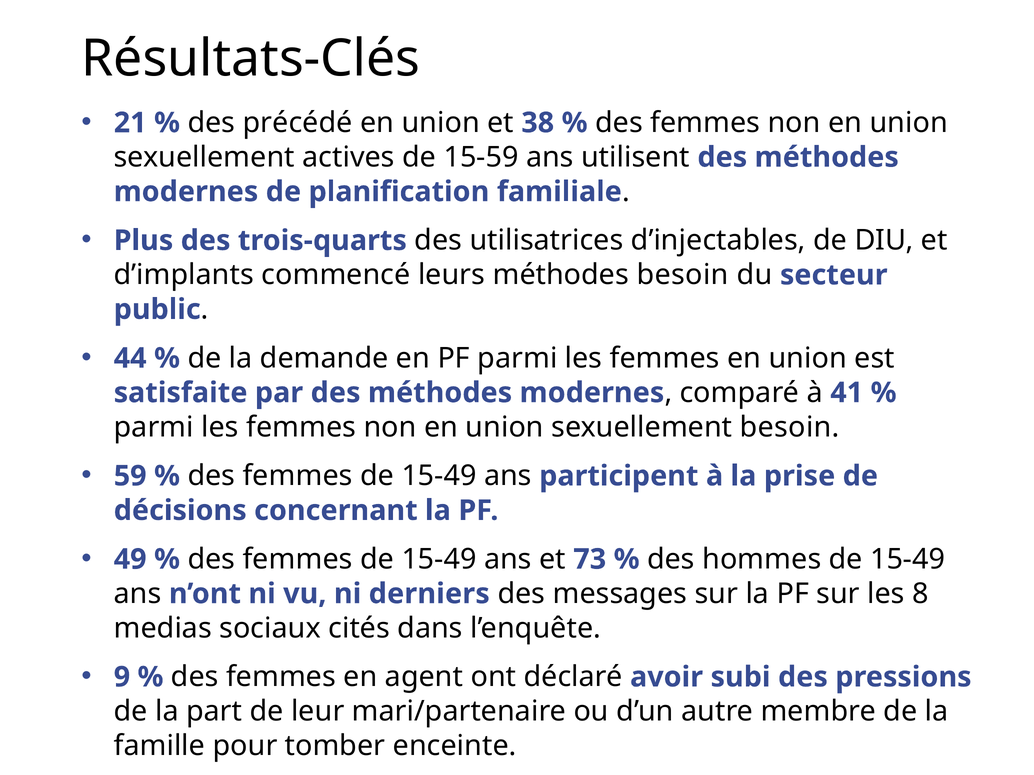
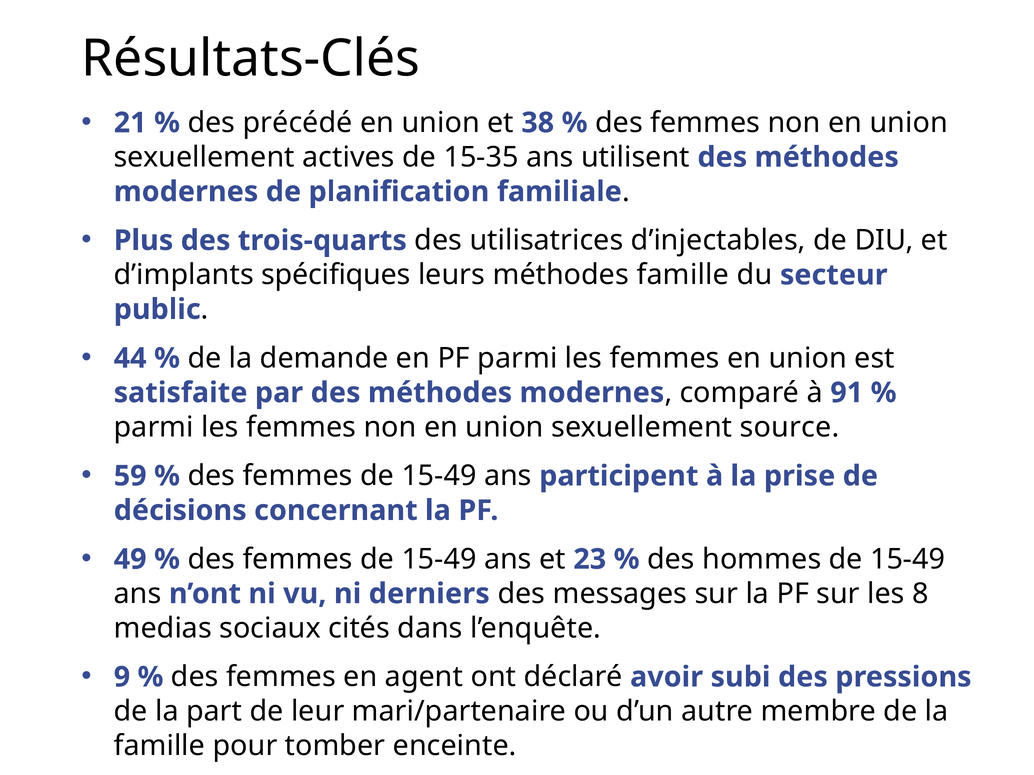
15-59: 15-59 -> 15-35 (481, 157)
commencé: commencé -> spécifiques (336, 275)
méthodes besoin: besoin -> famille (683, 275)
41: 41 -> 91 (847, 393)
sexuellement besoin: besoin -> source (790, 427)
73: 73 -> 23 (590, 560)
